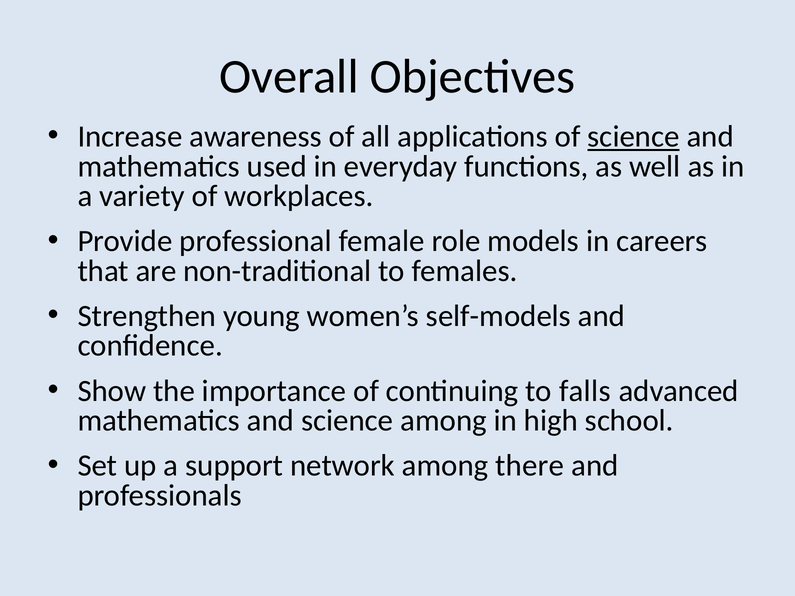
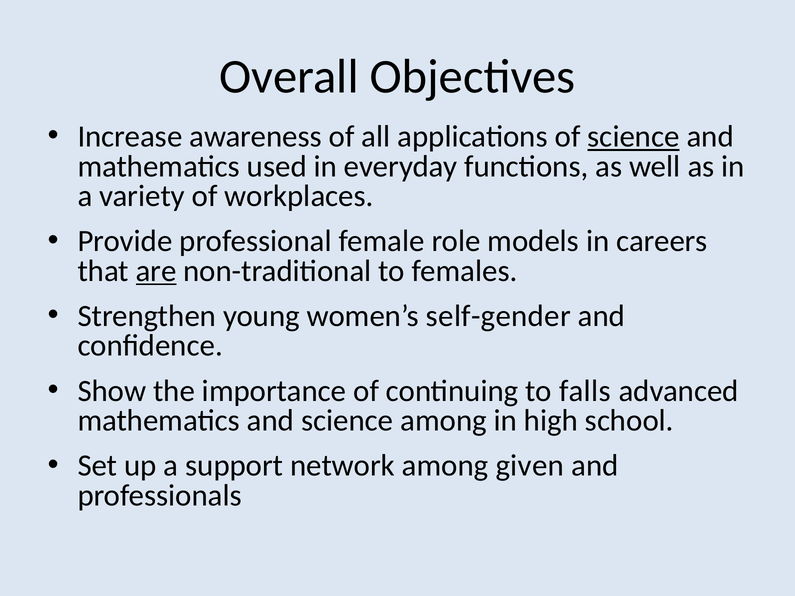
are underline: none -> present (156, 271)
self-models: self-models -> self-gender (498, 316)
there: there -> given (530, 466)
